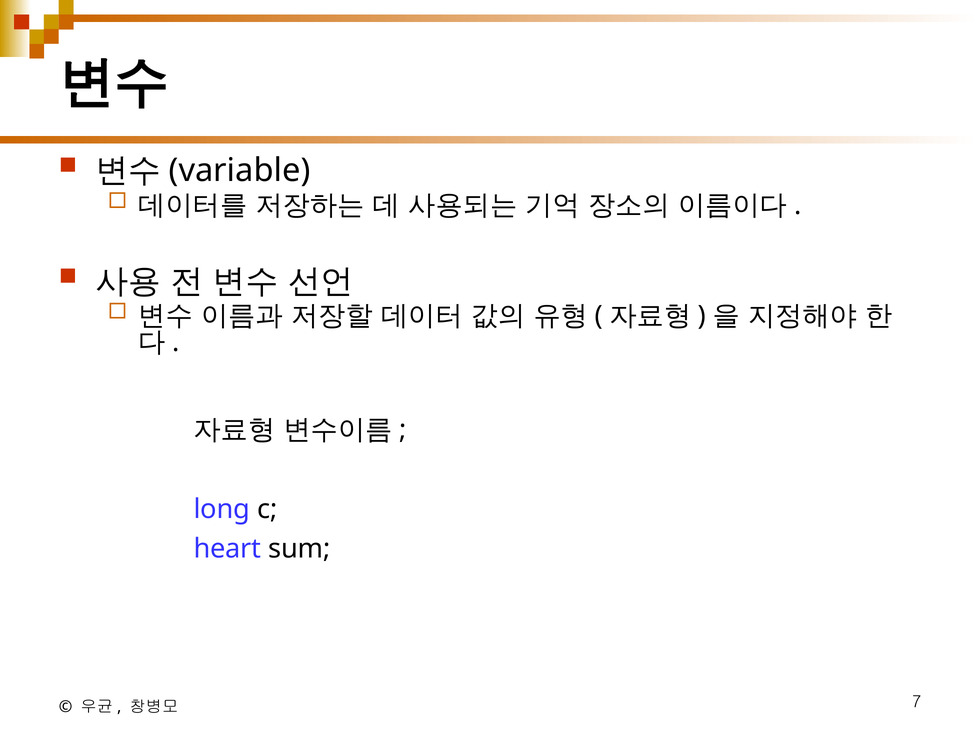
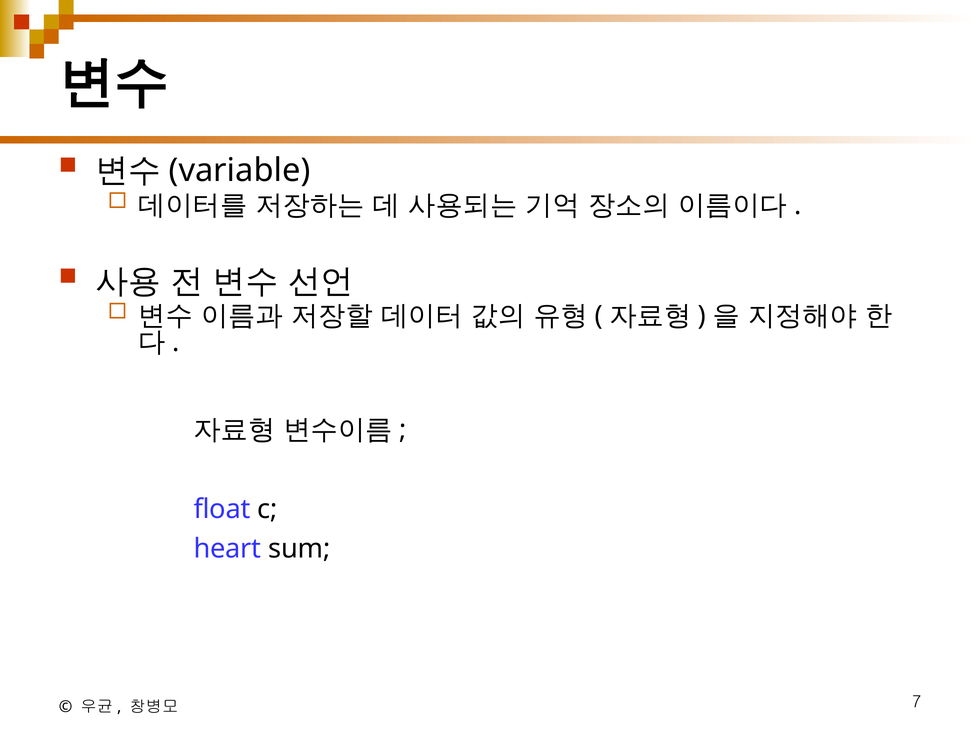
long: long -> float (222, 509)
